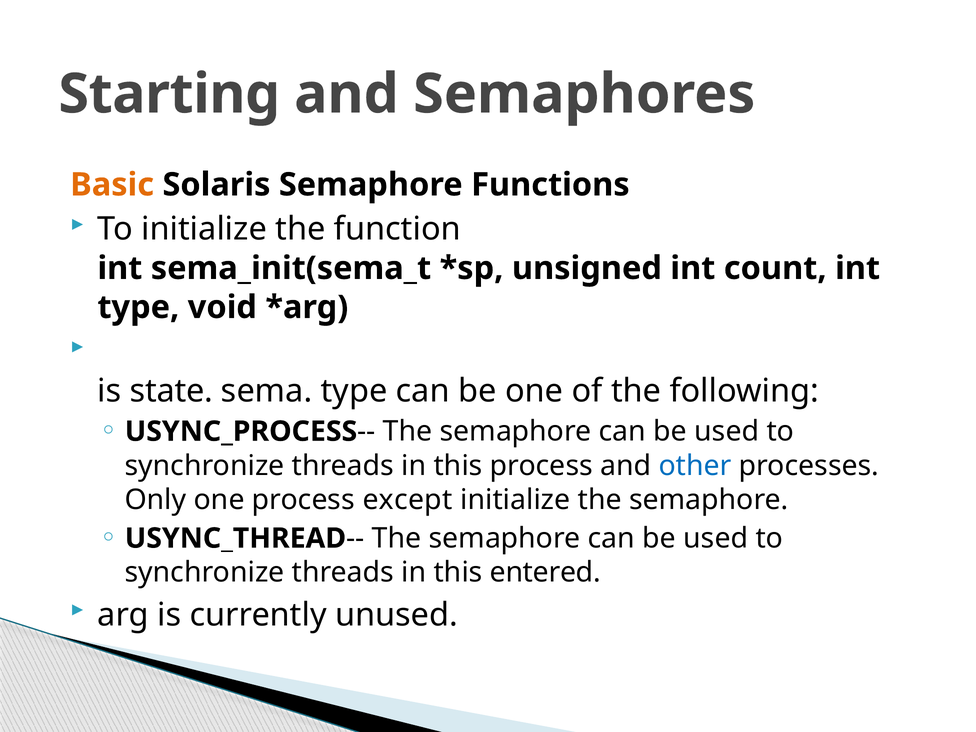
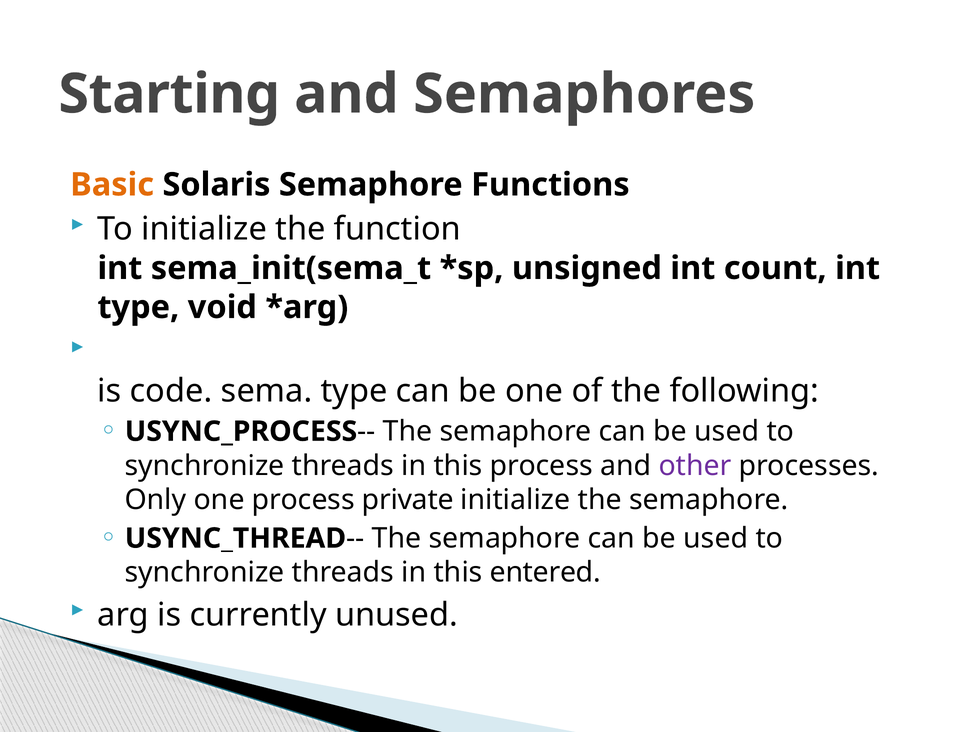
state: state -> code (171, 391)
other colour: blue -> purple (695, 466)
except: except -> private (408, 500)
